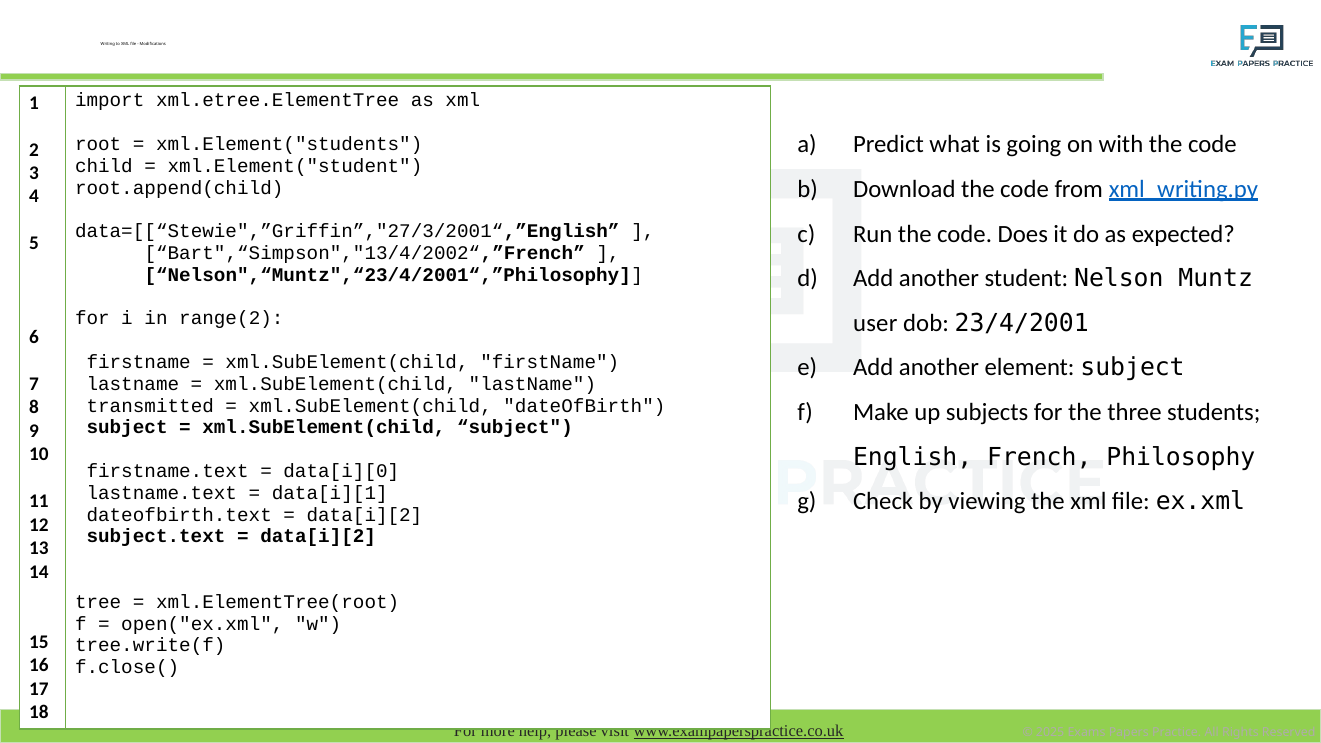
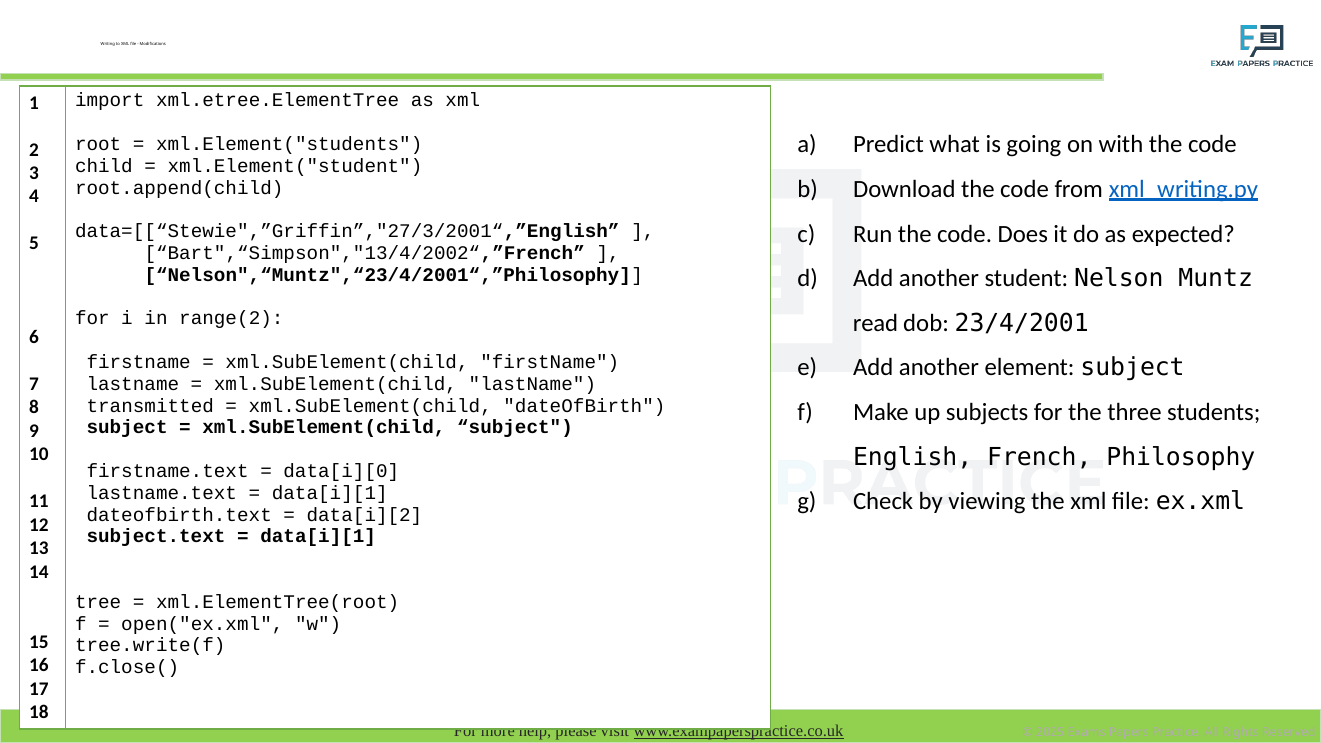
user: user -> read (875, 323)
data[i][2: data[i][2 -> data[i][1 (318, 537)
